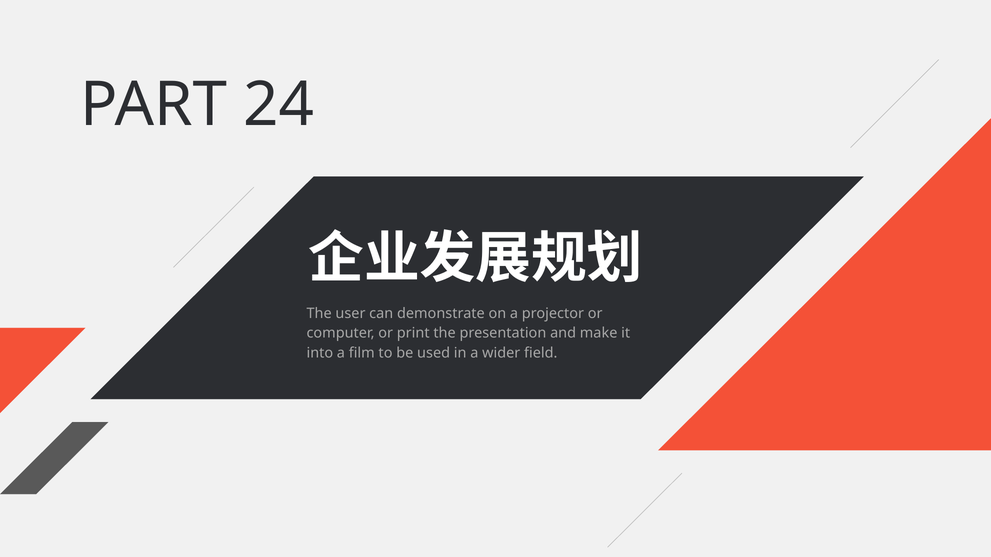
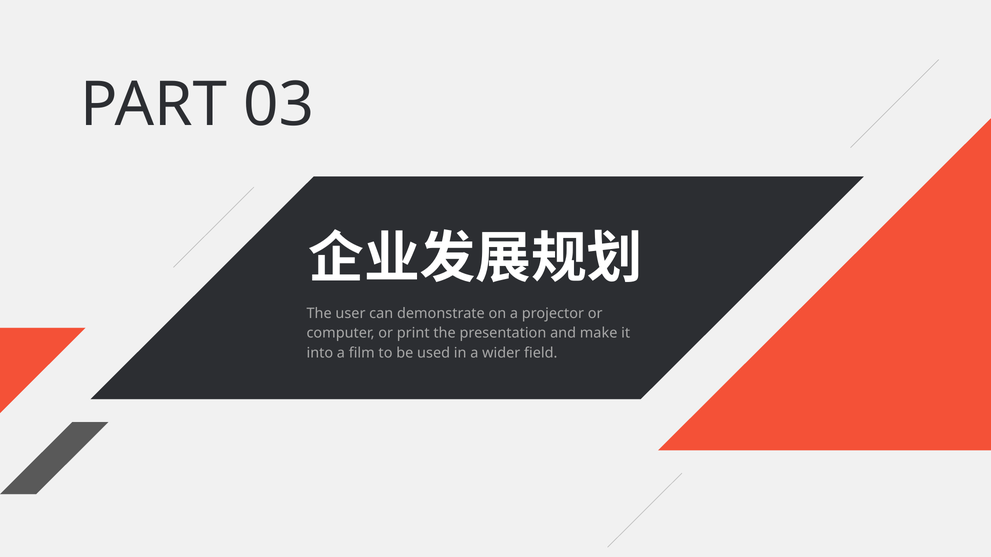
24: 24 -> 03 (279, 105)
